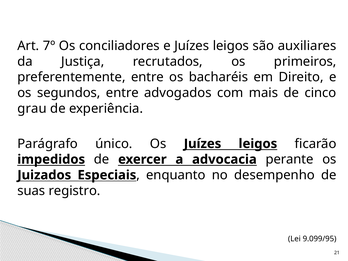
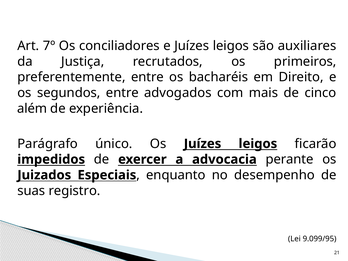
grau: grau -> além (32, 109)
